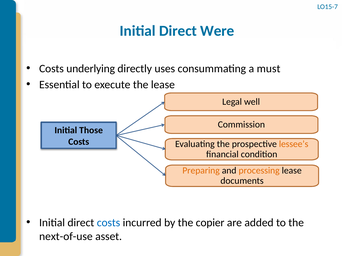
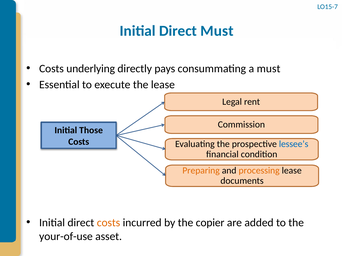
Direct Were: Were -> Must (217, 31)
uses: uses -> pays (165, 69)
well: well -> rent (252, 102)
lessee’s colour: orange -> blue (294, 144)
costs colour: blue -> orange (109, 223)
next-of-use: next-of-use -> your-of-use (66, 237)
